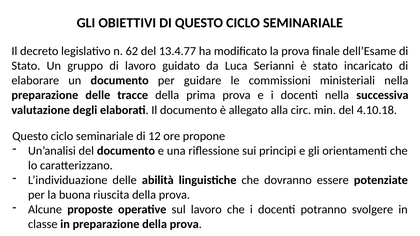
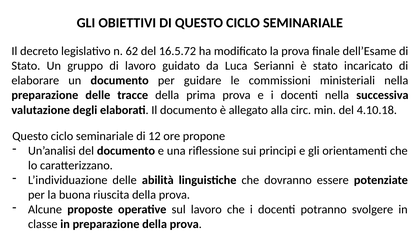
13.4.77: 13.4.77 -> 16.5.72 (178, 51)
